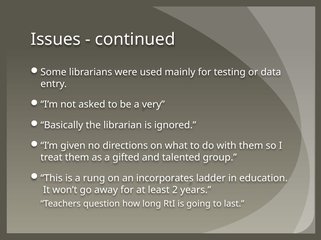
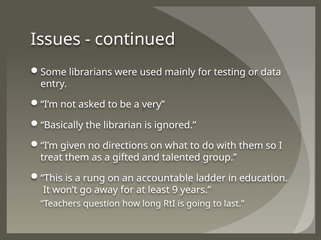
incorporates: incorporates -> accountable (165, 179)
2: 2 -> 9 (175, 190)
